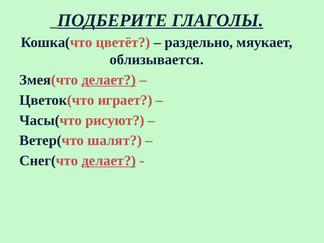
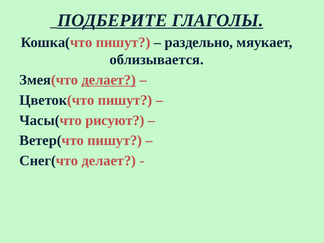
Кошка(что цветёт: цветёт -> пишут (123, 42)
Цветок(что играет: играет -> пишут (125, 100)
Ветер(что шалят: шалят -> пишут (115, 140)
делает underline: present -> none (109, 161)
